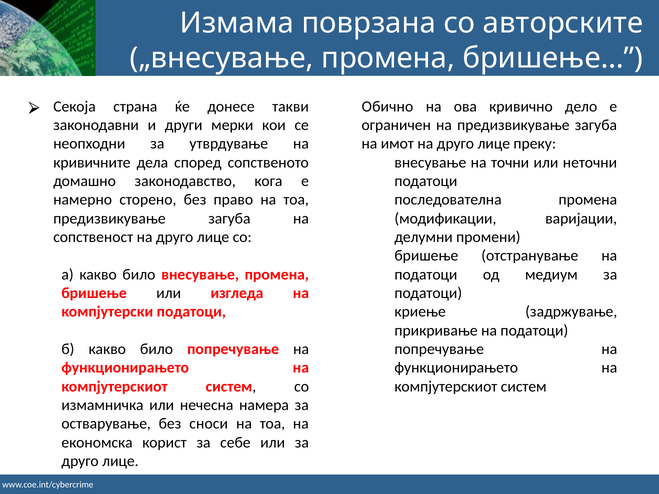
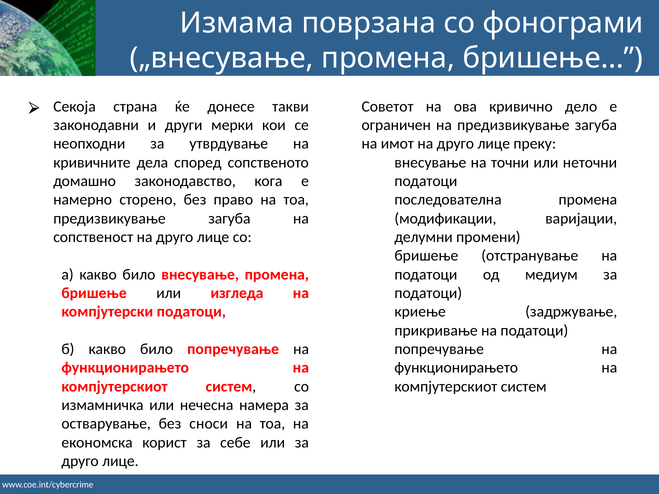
авторските: авторските -> фонограми (563, 23)
Обично: Обично -> Советот (388, 106)
